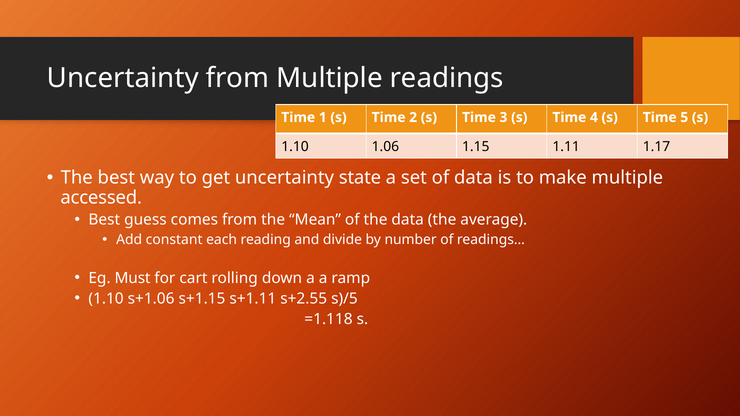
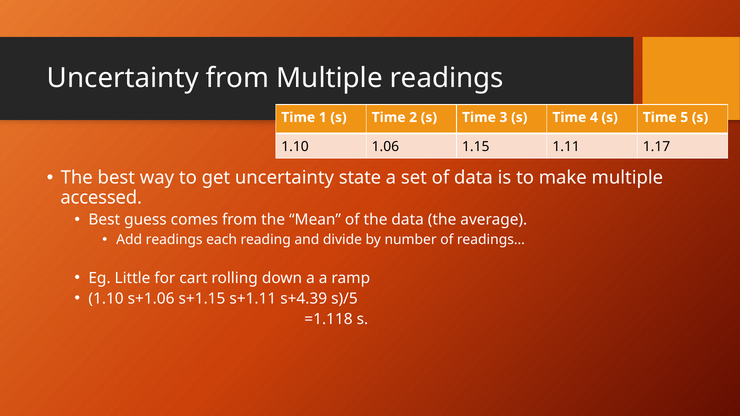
Add constant: constant -> readings (174, 240)
Must: Must -> Little (132, 278)
s+2.55: s+2.55 -> s+4.39 (304, 299)
